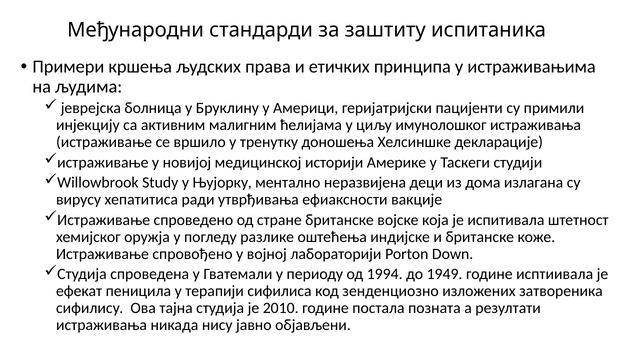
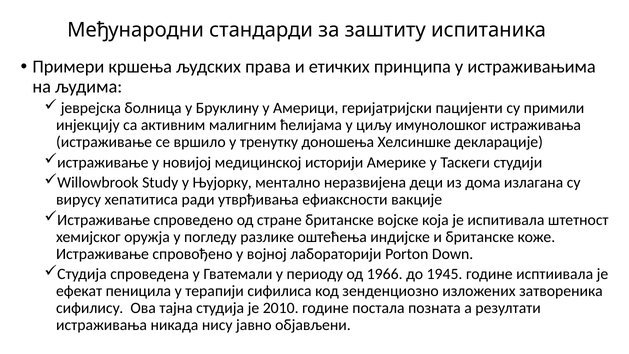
1994: 1994 -> 1966 (385, 274)
1949: 1949 -> 1945 (445, 274)
